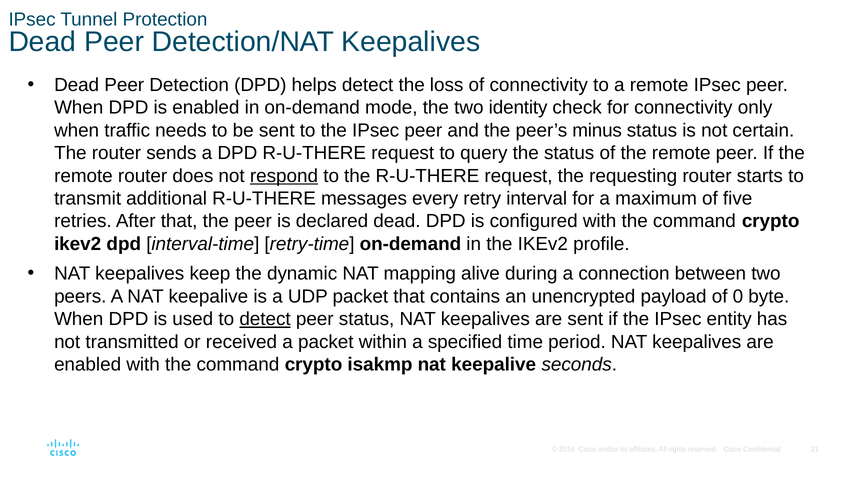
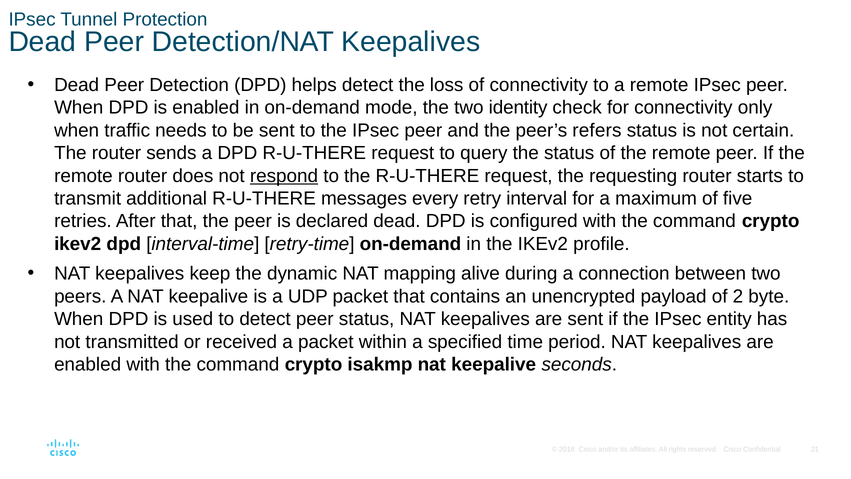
minus: minus -> refers (597, 130)
0: 0 -> 2 (738, 296)
detect underline: present -> none (265, 319)
